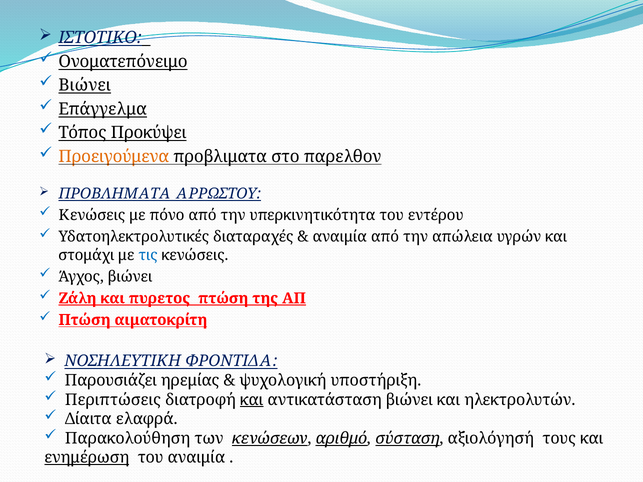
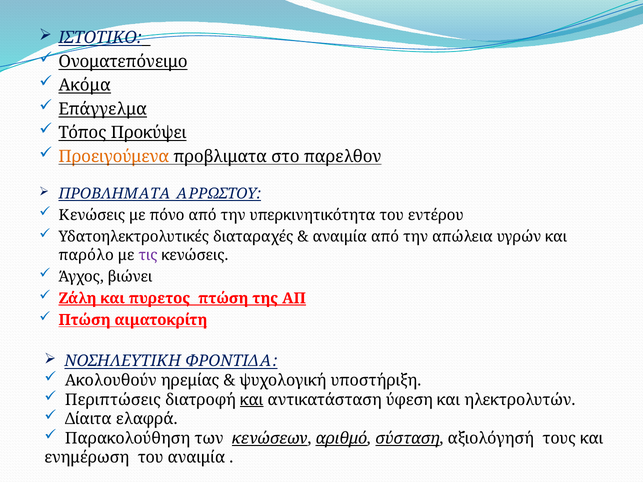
Βιώνει: Βιώνει -> Ακόμα (85, 85)
στομάχι: στομάχι -> παρόλο (86, 255)
τις colour: blue -> purple (148, 255)
Παρουσιάζει: Παρουσιάζει -> Ακολουθούν (111, 381)
αντικατάσταση βιώνει: βιώνει -> ύφεση (409, 400)
ενημέρωση underline: present -> none (87, 458)
